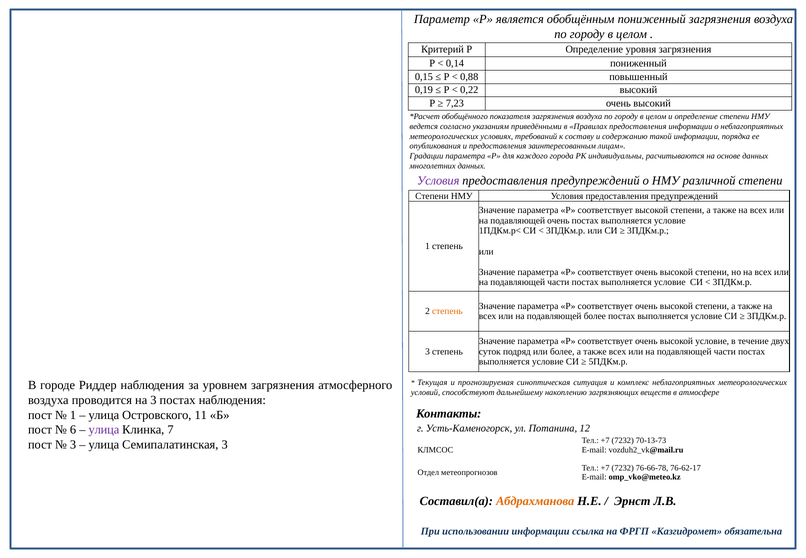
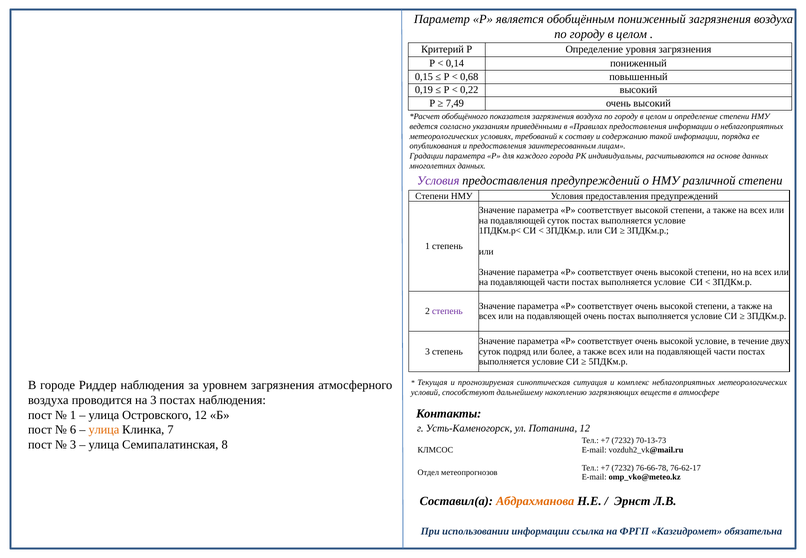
0,88: 0,88 -> 0,68 (469, 77)
7,23: 7,23 -> 7,49 (455, 103)
подавляющей очень: очень -> суток (558, 221)
степень colour: orange -> purple (447, 311)
подавляющей более: более -> очень (595, 316)
Островского 11: 11 -> 12 (201, 415)
улица colour: purple -> orange (104, 430)
Семипалатинская 3: 3 -> 8 (225, 445)
